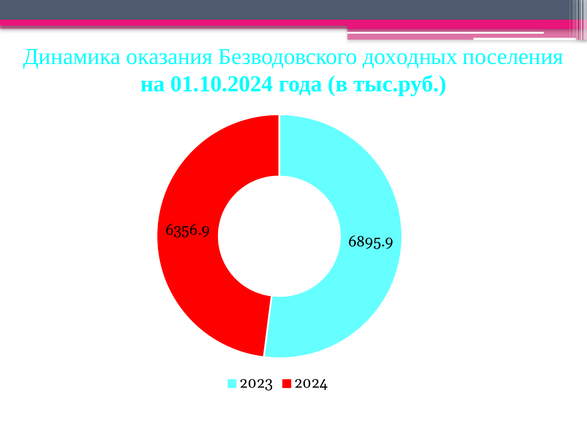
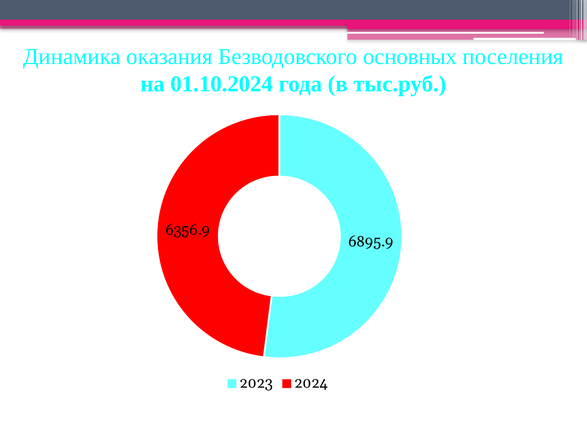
доходных: доходных -> основных (410, 57)
